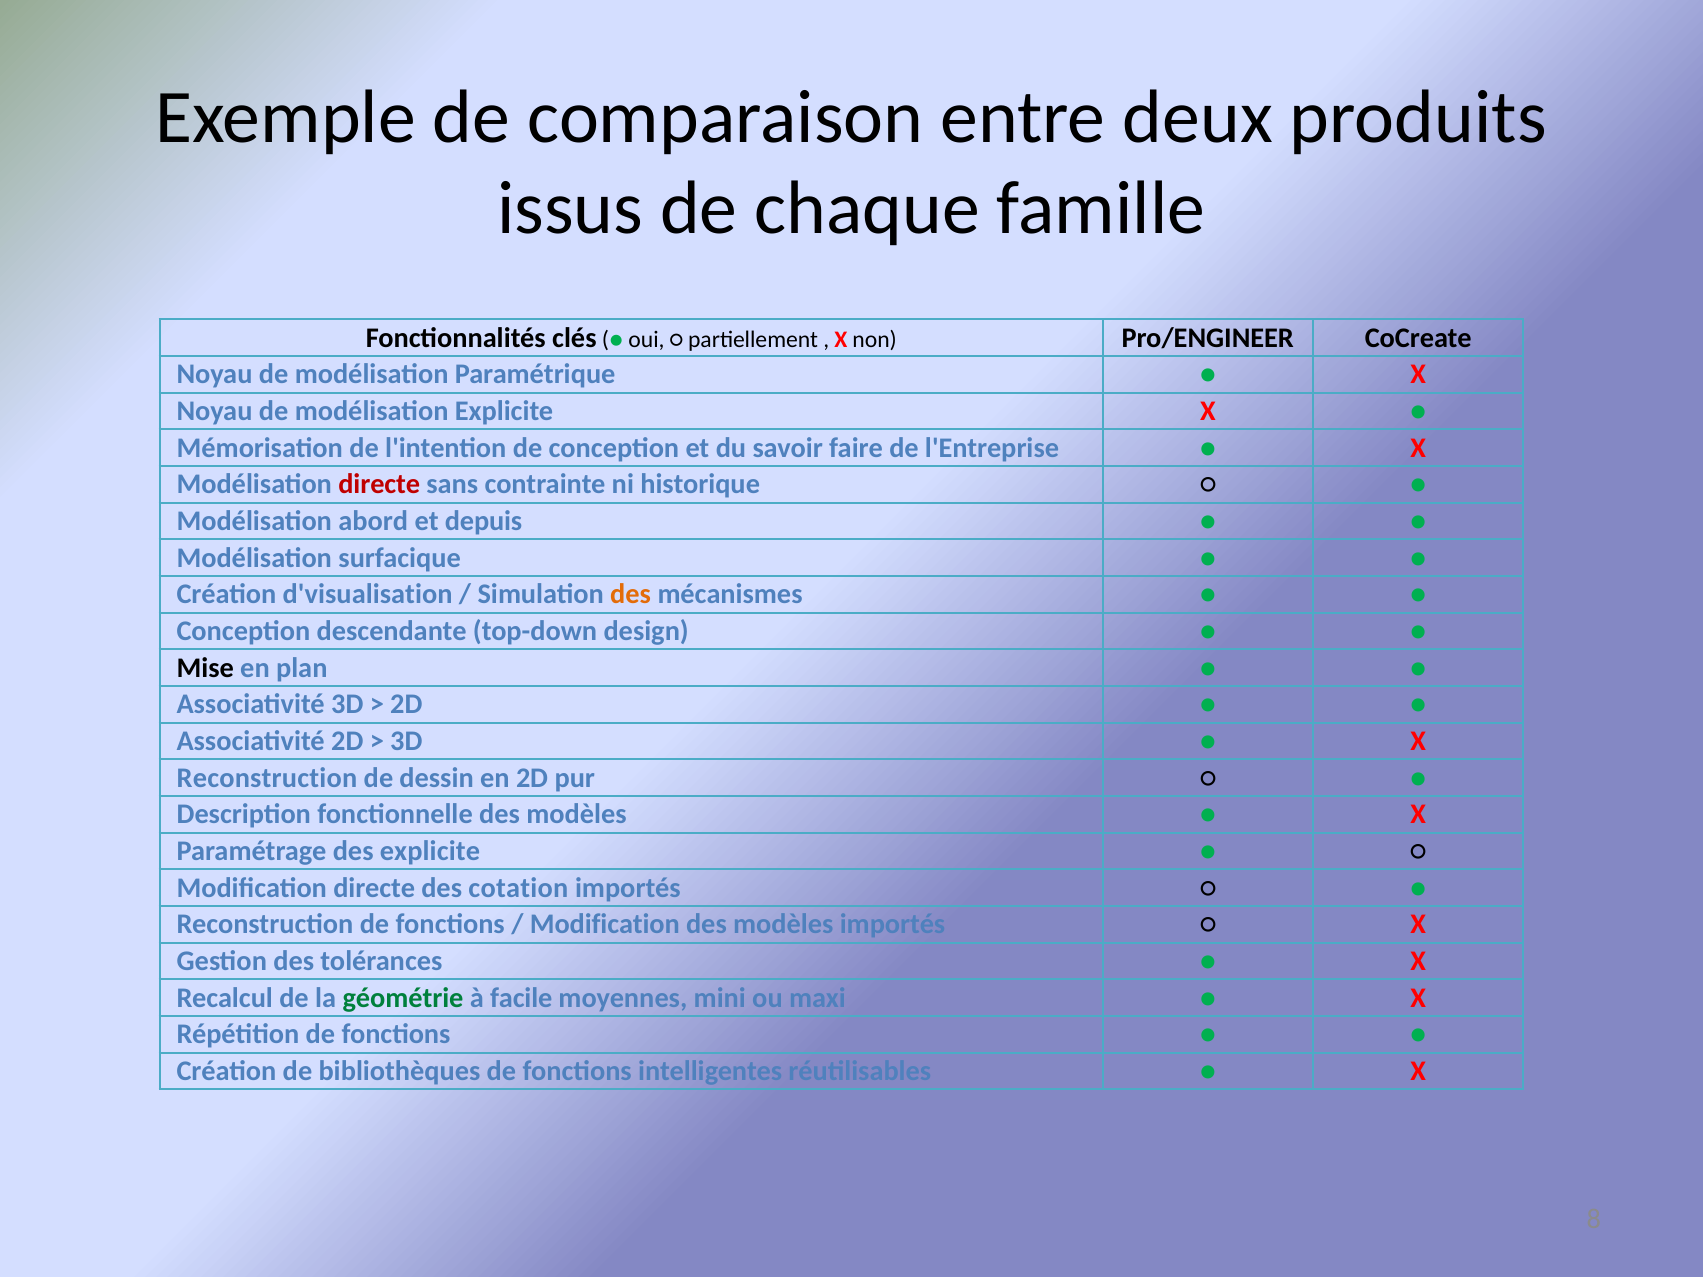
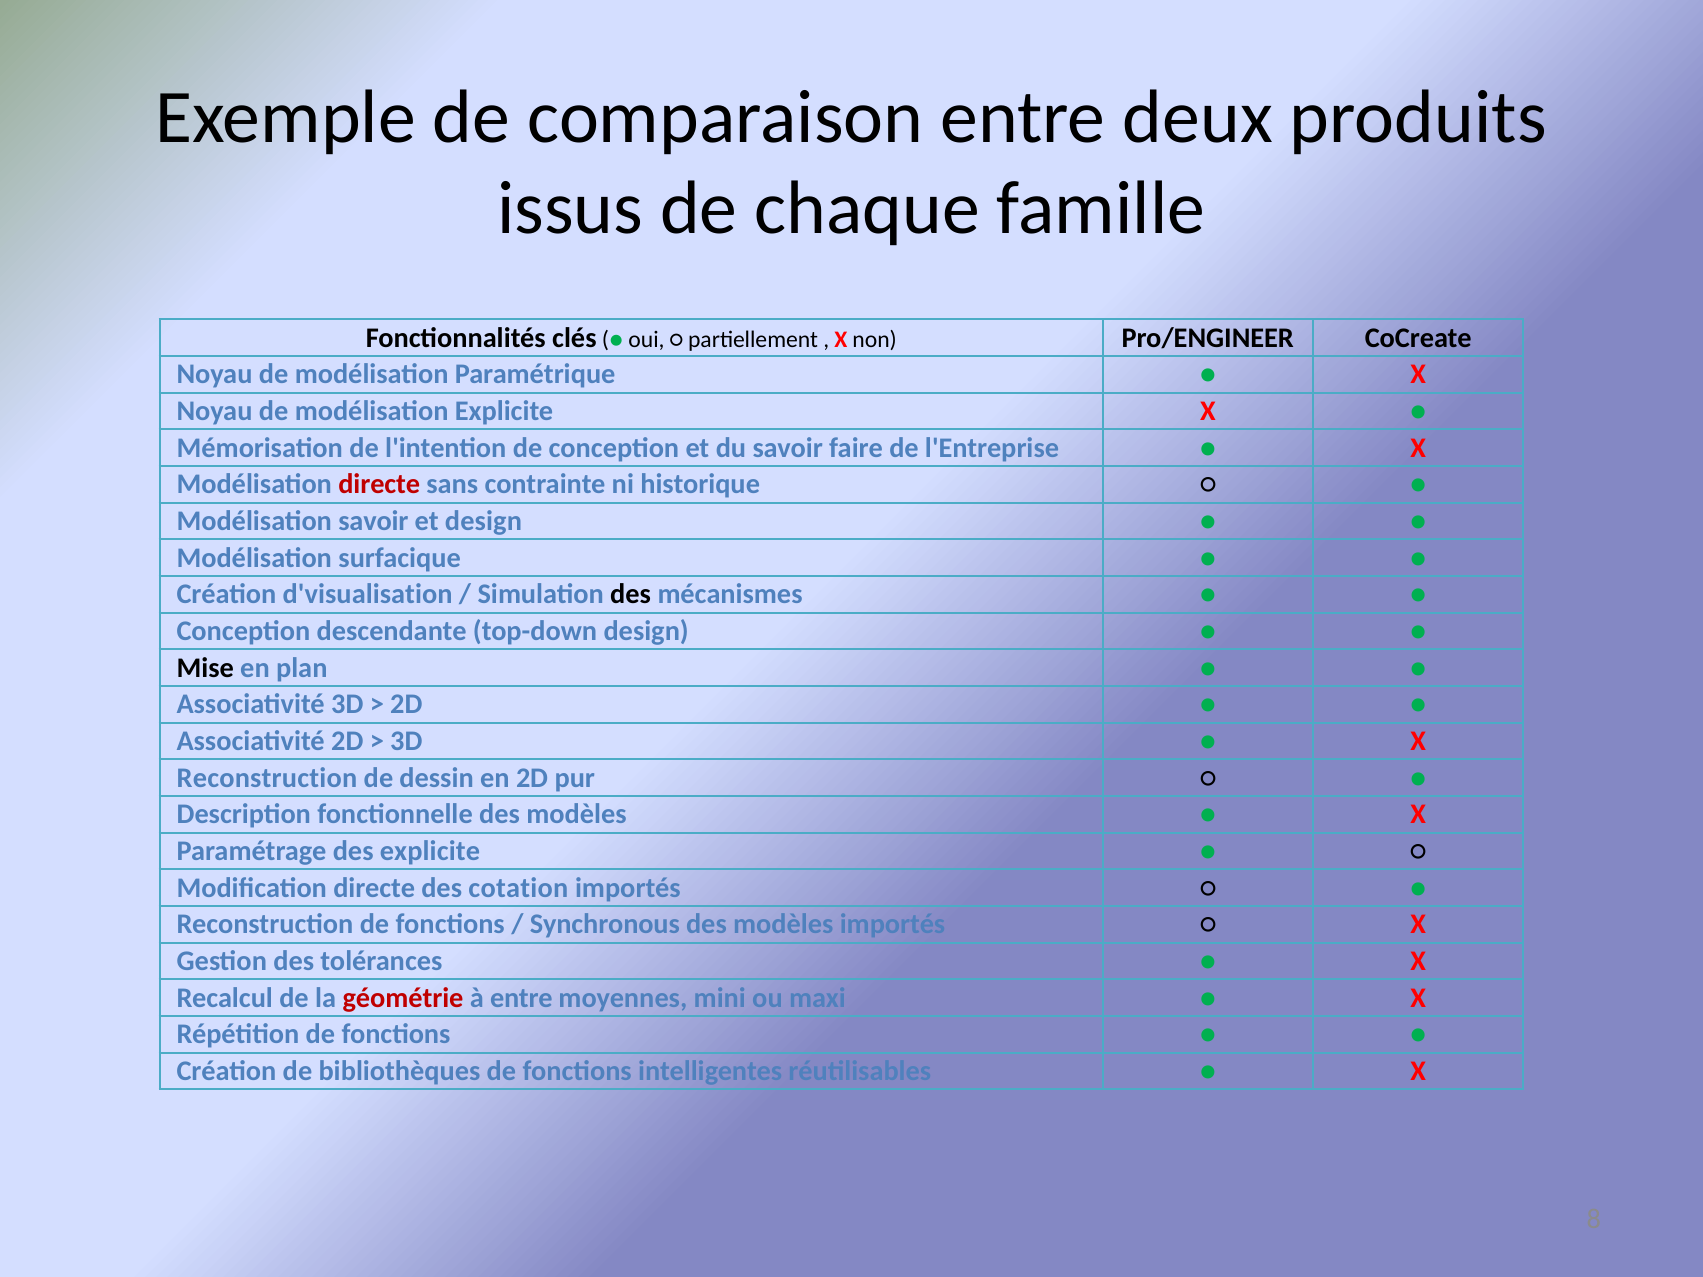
Modélisation abord: abord -> savoir (373, 521)
et depuis: depuis -> design (483, 521)
des colour: orange -> black (631, 595)
Modification: Modification -> Synchronous (605, 925)
géométrie colour: green -> red (403, 998)
à facile: facile -> entre (521, 998)
